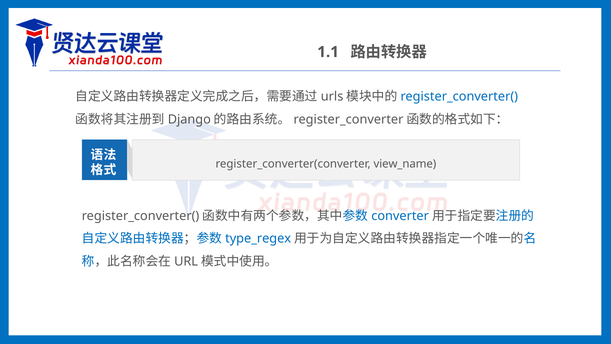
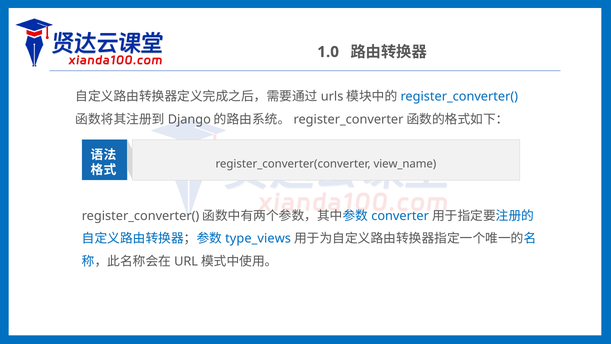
1.1: 1.1 -> 1.0 (328, 52)
type_regex: type_regex -> type_views (258, 239)
